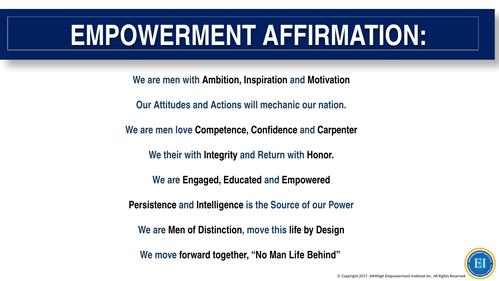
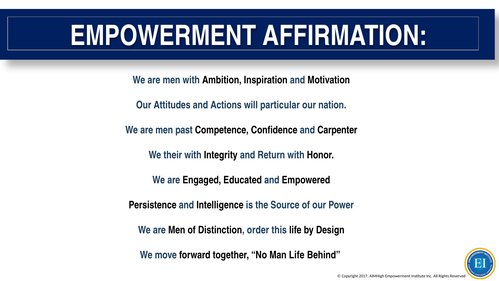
mechanic: mechanic -> particular (280, 105)
love: love -> past (184, 130)
Distinction move: move -> order (258, 230)
